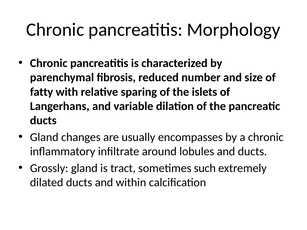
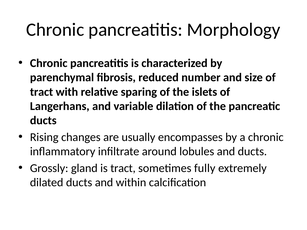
fatty: fatty -> tract (42, 92)
Gland: Gland -> Rising (44, 137)
such: such -> fully (205, 168)
